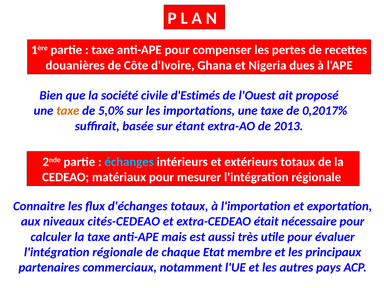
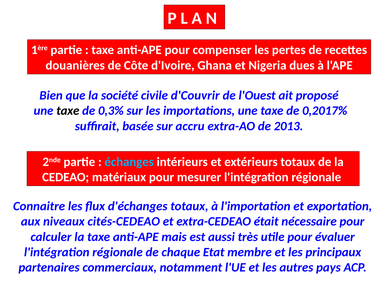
d'Estimés: d'Estimés -> d'Couvrir (195, 95)
taxe colour: orange -> black (68, 111)
5,0%: 5,0% -> 0,3% (111, 111)
étant: étant -> accru (190, 126)
